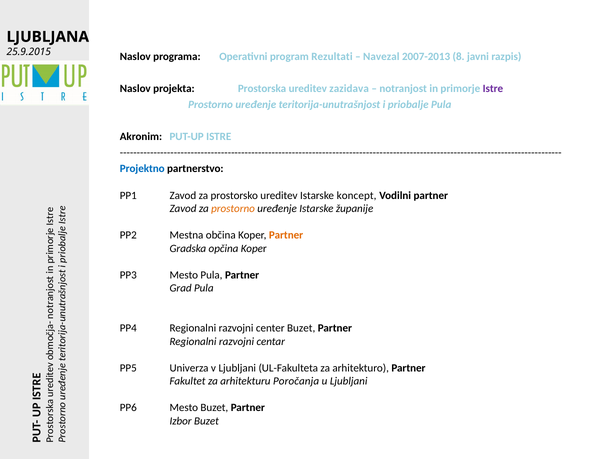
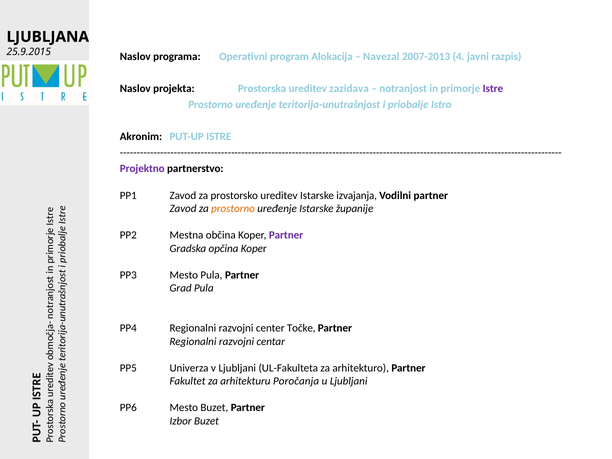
Rezultati: Rezultati -> Alokacija (332, 57)
8: 8 -> 4 (459, 57)
priobalje Pula: Pula -> Istro (441, 105)
Projektno colour: blue -> purple (142, 169)
koncept: koncept -> izvajanja (357, 195)
Partner colour: orange -> purple (286, 235)
center Buzet: Buzet -> Točke (301, 328)
